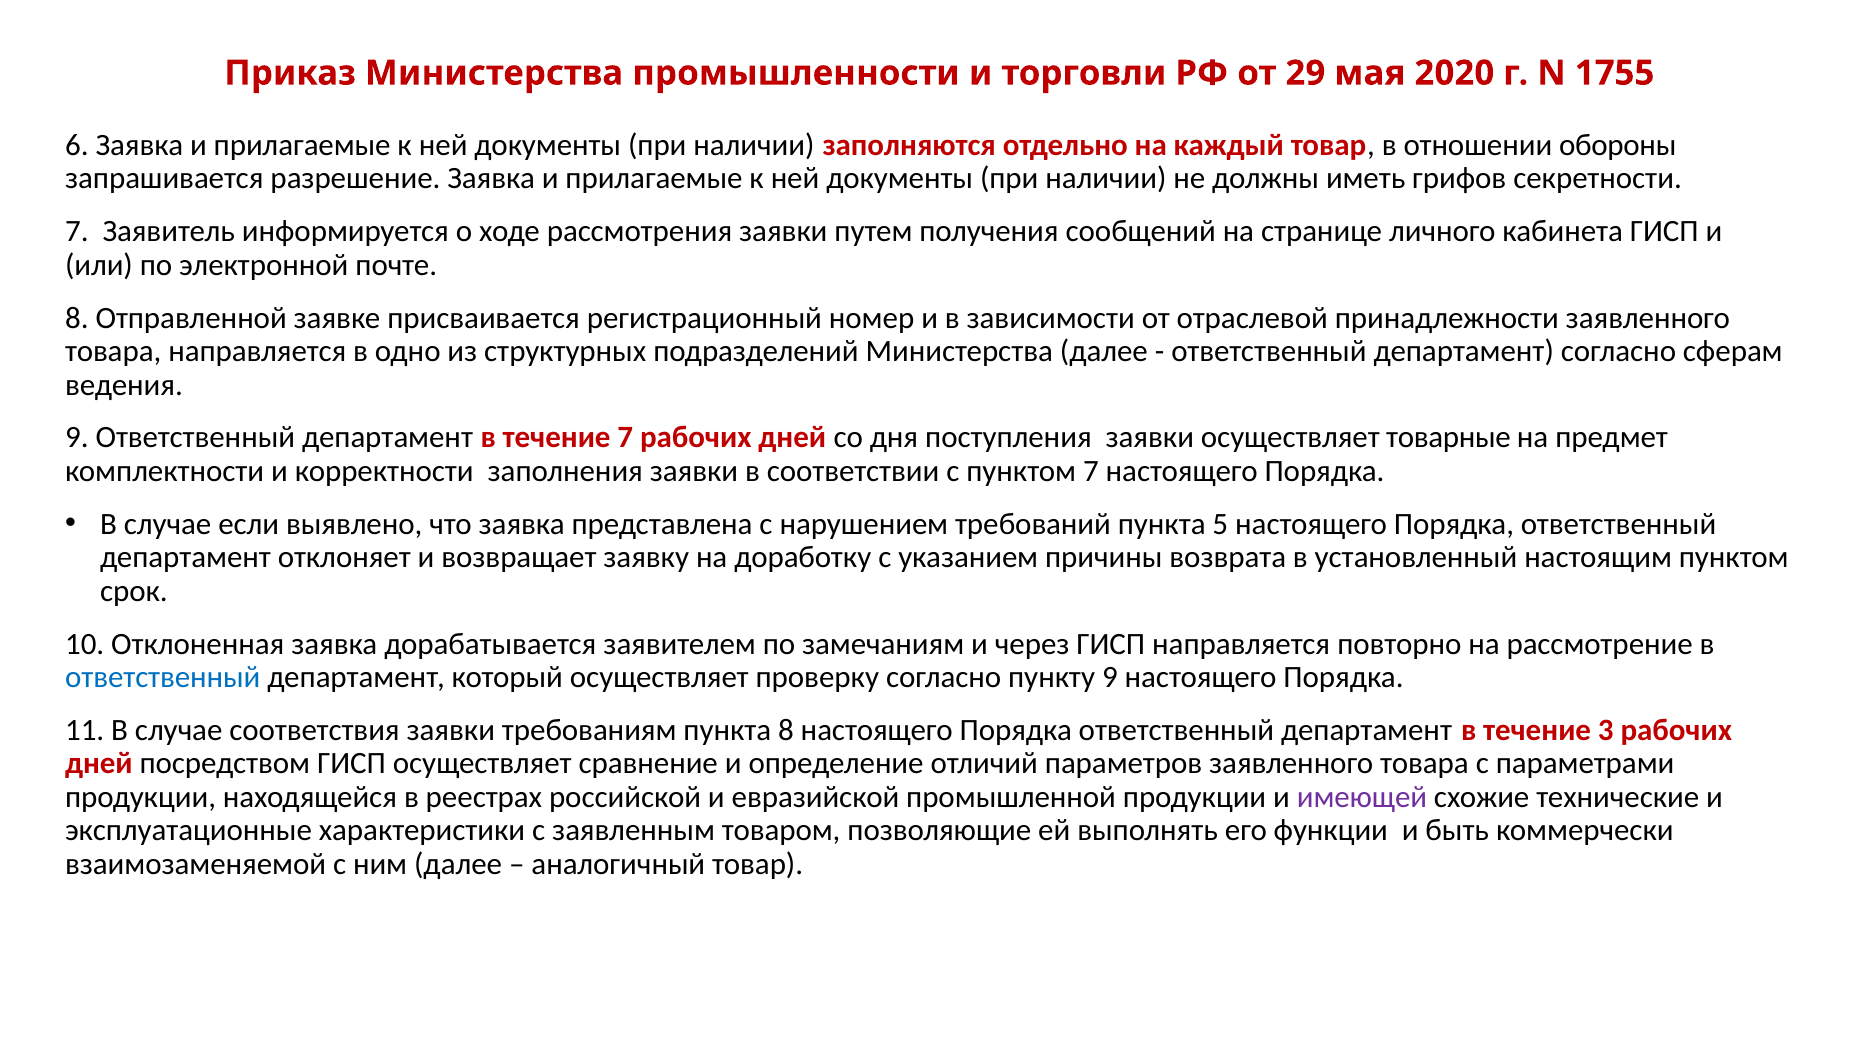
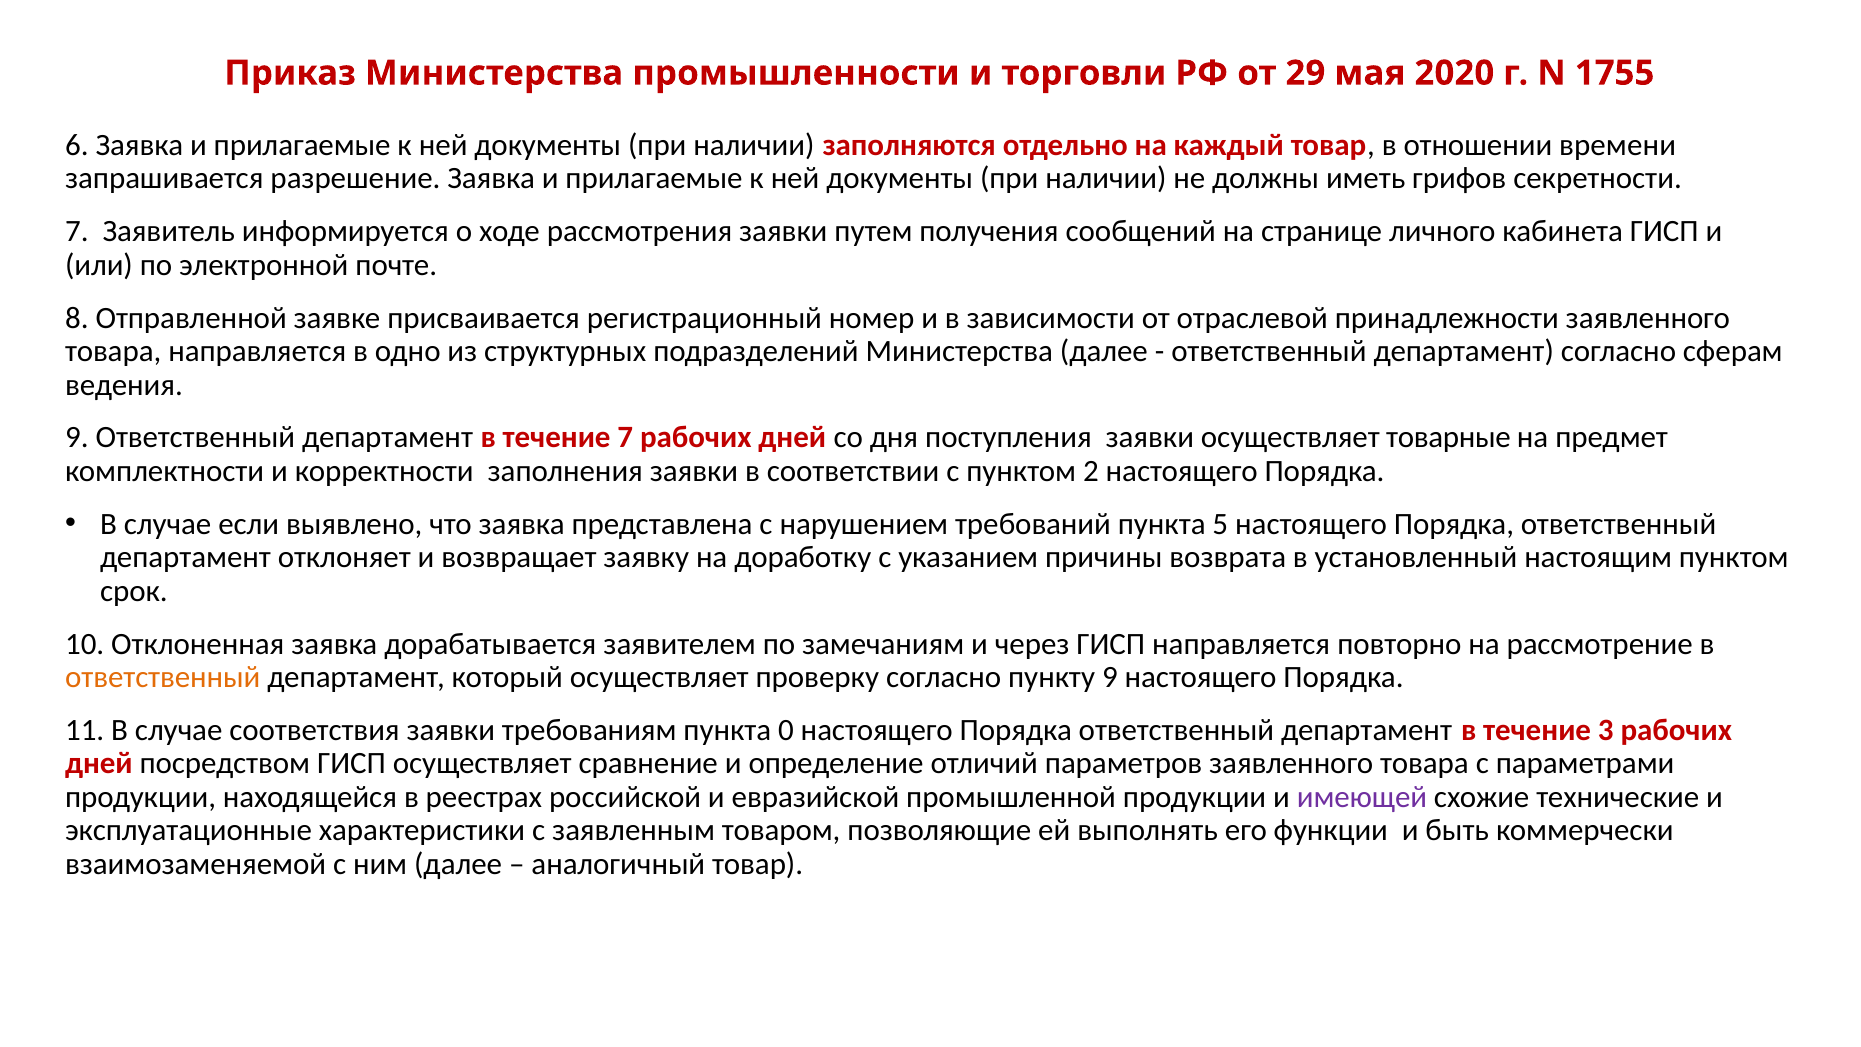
обороны: обороны -> времени (1618, 145)
пунктом 7: 7 -> 2 (1091, 471)
ответственный colour: blue -> orange (163, 677)
пункта 8: 8 -> 0 (786, 730)
